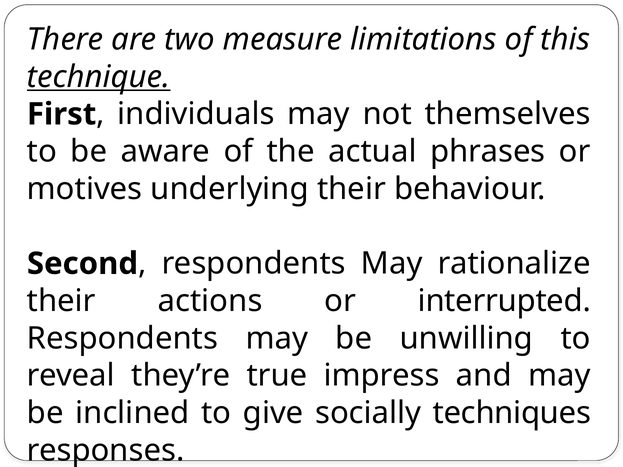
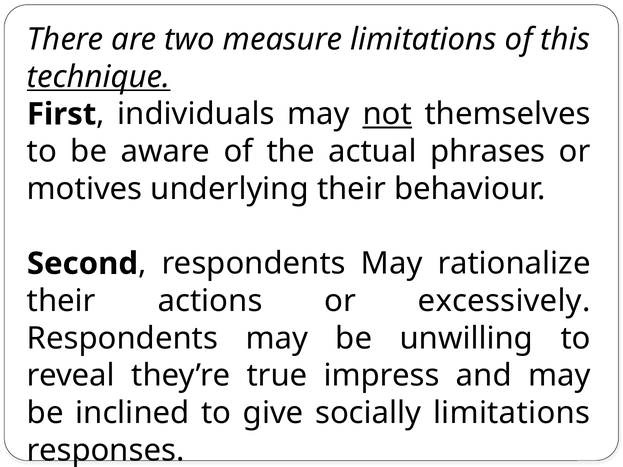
not underline: none -> present (387, 114)
interrupted: interrupted -> excessively (504, 301)
socially techniques: techniques -> limitations (512, 413)
